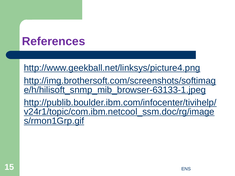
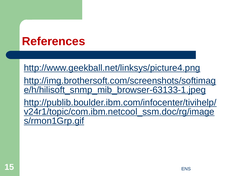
References colour: purple -> red (54, 41)
